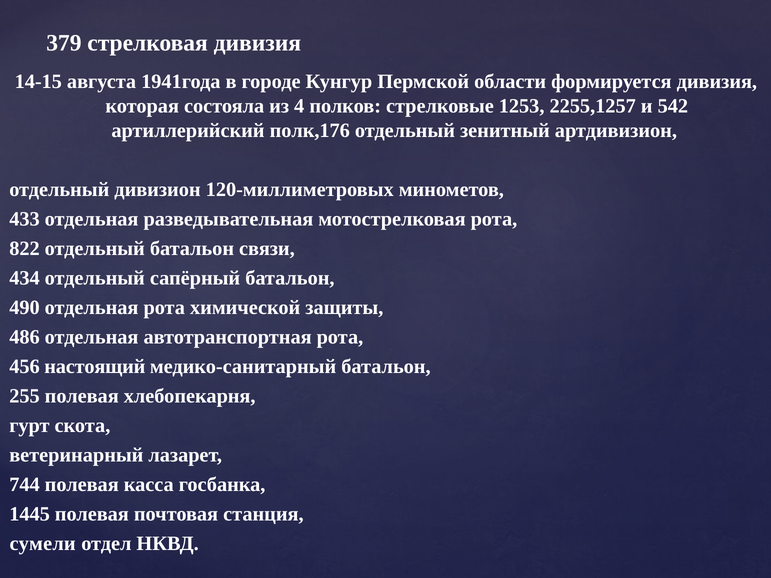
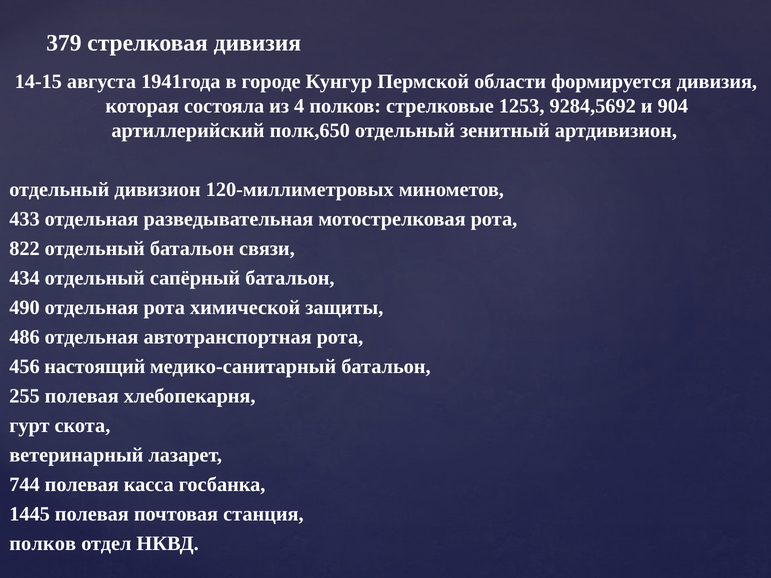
2255,1257: 2255,1257 -> 9284,5692 (593, 106)
542: 542 -> 904 (673, 106)
полк,176: полк,176 -> полк,650 (310, 131)
сумели: сумели -> полков (43, 544)
